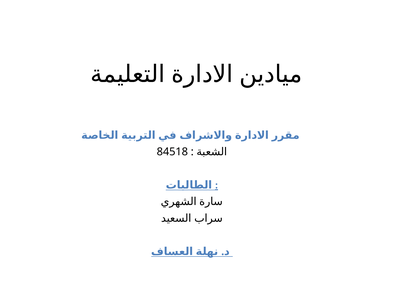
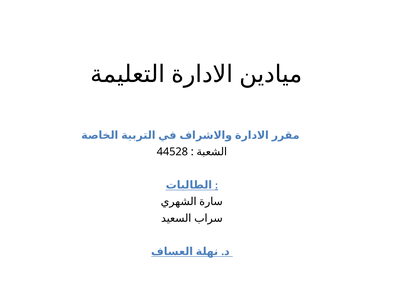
84518: 84518 -> 44528 (172, 152)
